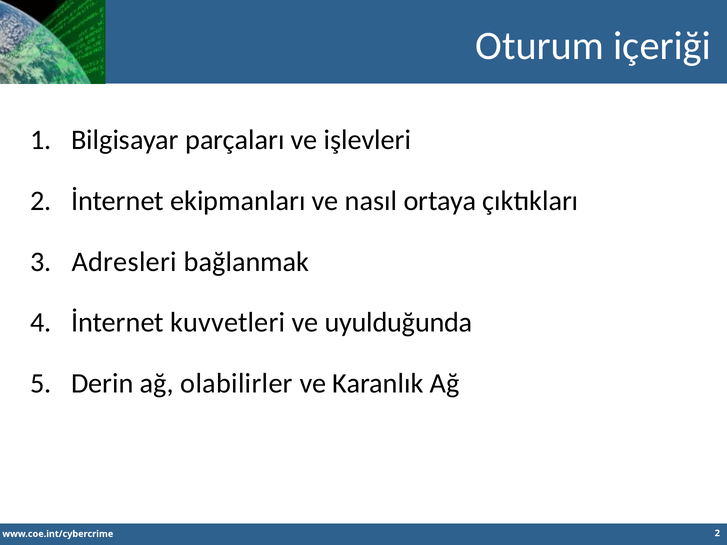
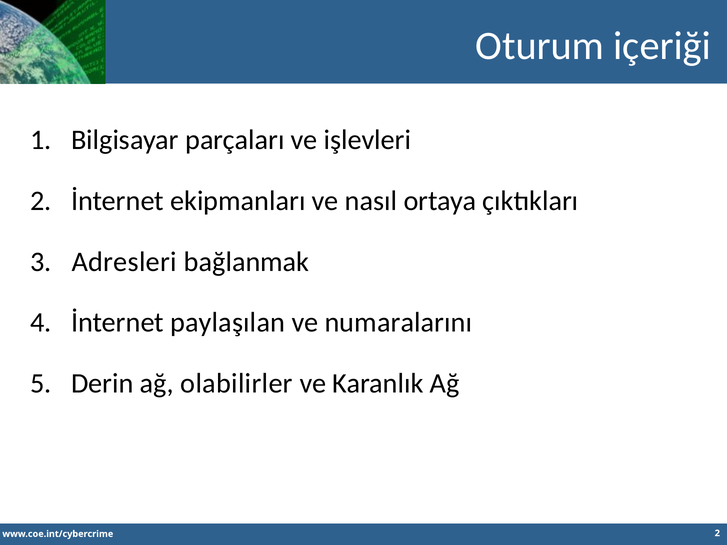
kuvvetleri: kuvvetleri -> paylaşılan (228, 323)
uyulduğunda: uyulduğunda -> numaralarını (398, 323)
